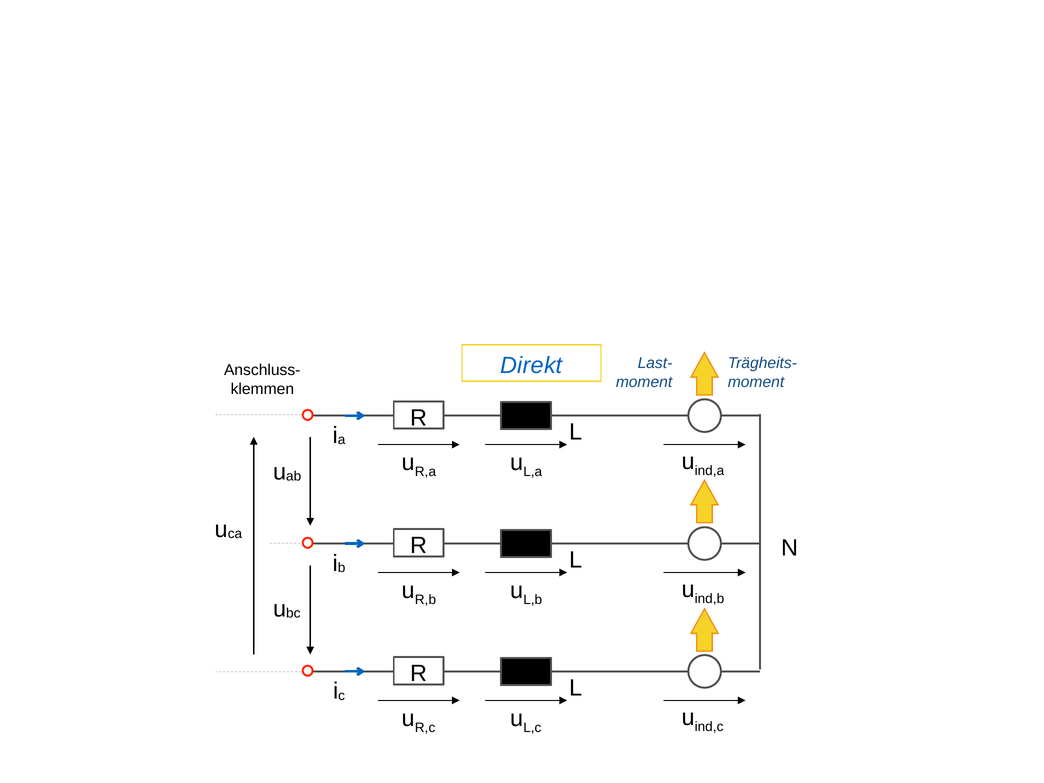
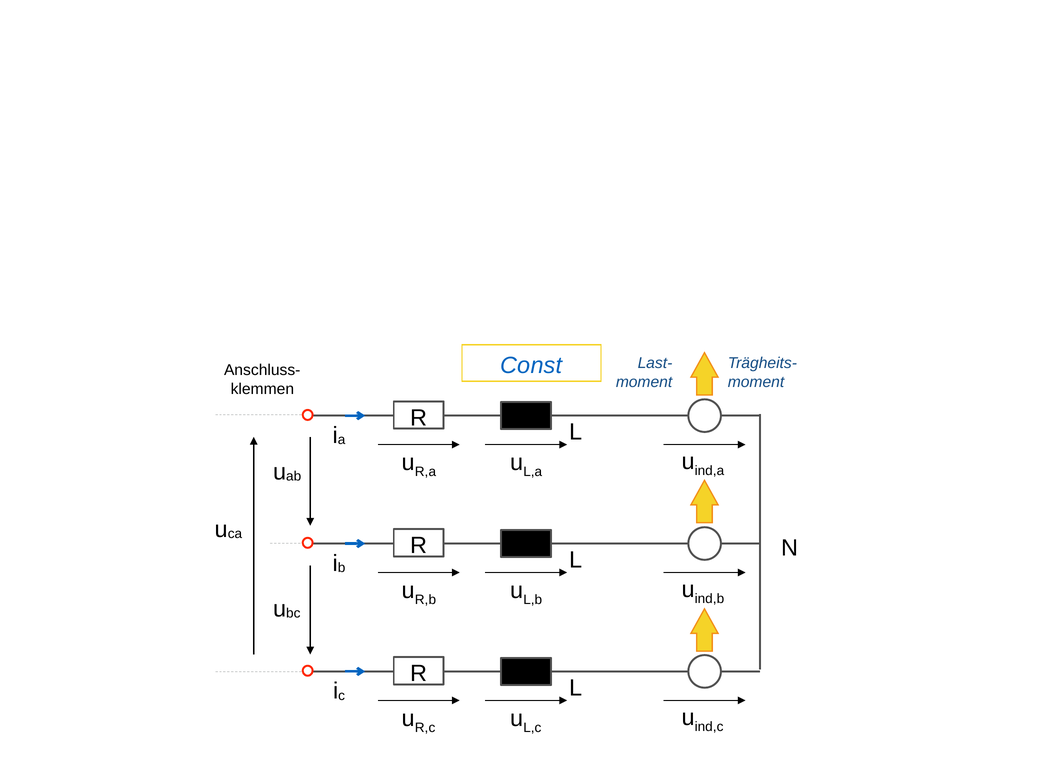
Direkt: Direkt -> Const (531, 366)
